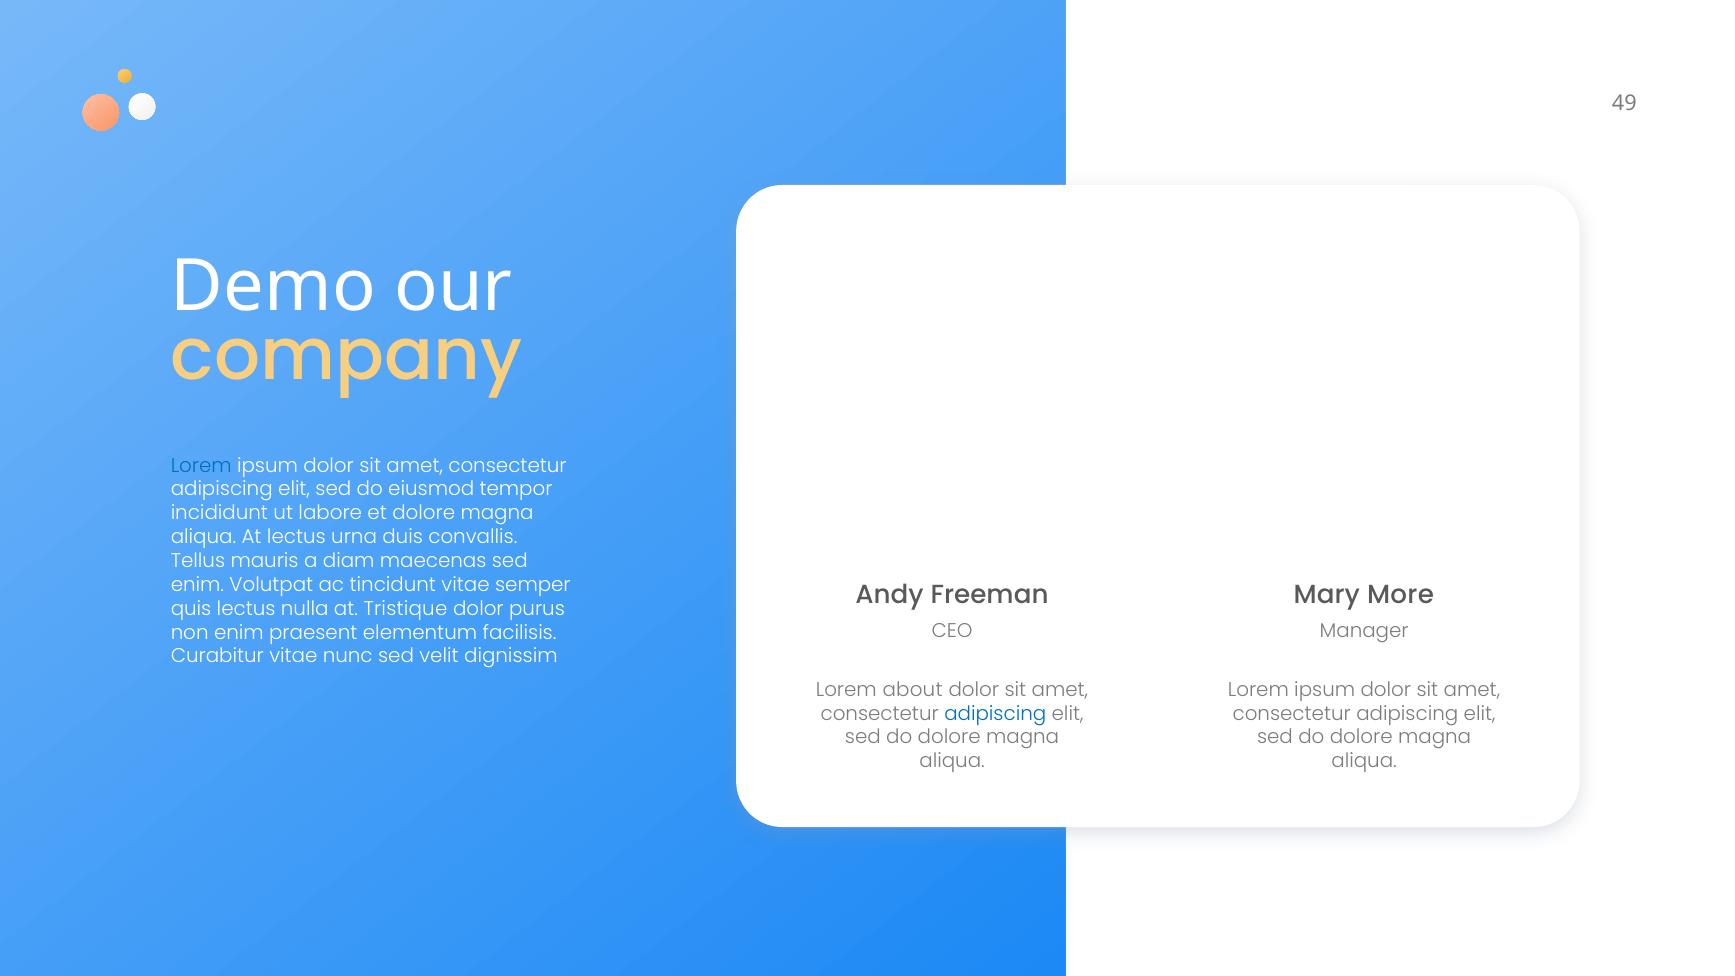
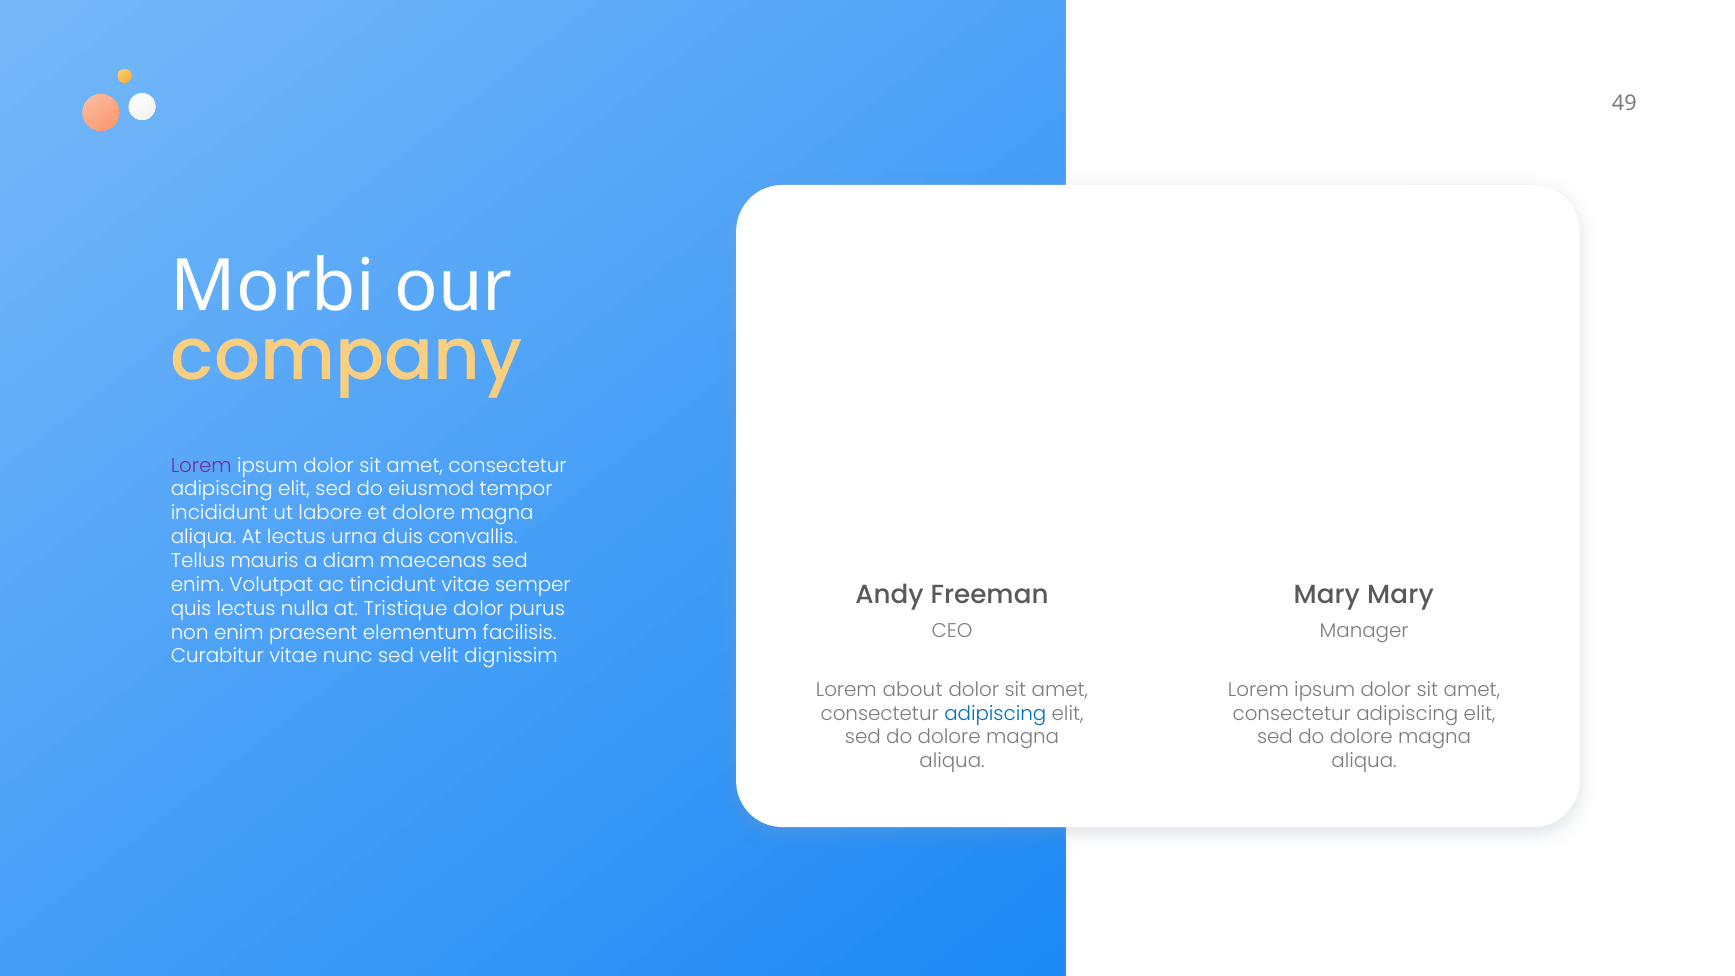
Demo: Demo -> Morbi (273, 286)
Lorem colour: blue -> purple (201, 466)
Mary More: More -> Mary (1401, 594)
